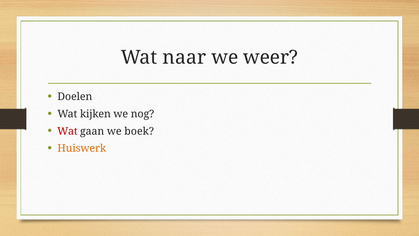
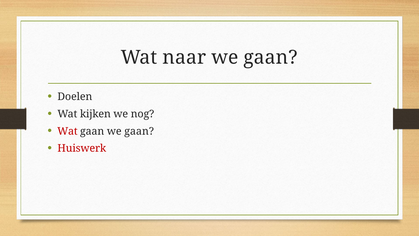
weer: weer -> gaan (271, 57)
gaan we boek: boek -> gaan (139, 131)
Huiswerk colour: orange -> red (82, 148)
